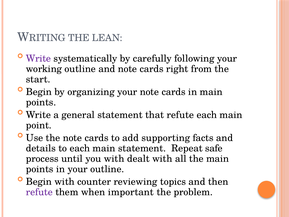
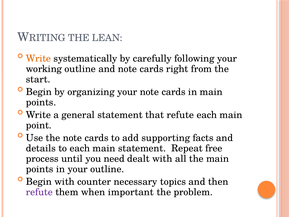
Write colour: purple -> orange (38, 58)
safe: safe -> free (214, 148)
you with: with -> need (114, 159)
reviewing: reviewing -> necessary (135, 181)
